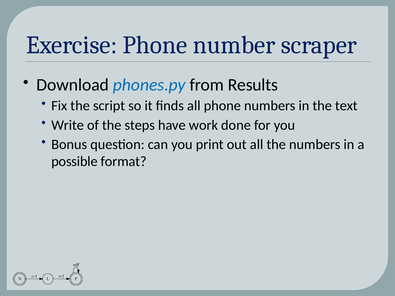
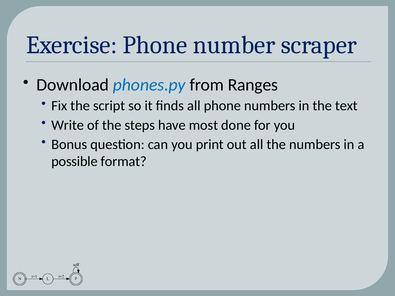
Results: Results -> Ranges (253, 85)
work: work -> most (203, 125)
